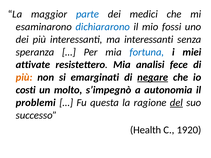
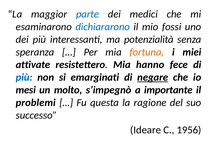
ma interessanti: interessanti -> potenzialità (149, 39)
fortuna colour: blue -> orange (147, 52)
analisi: analisi -> hanno (150, 65)
più colour: orange -> blue (24, 77)
costi: costi -> mesi (26, 90)
autonomia: autonomia -> importante (168, 90)
del underline: present -> none (176, 103)
Health: Health -> Ideare (146, 130)
1920: 1920 -> 1956 (189, 130)
